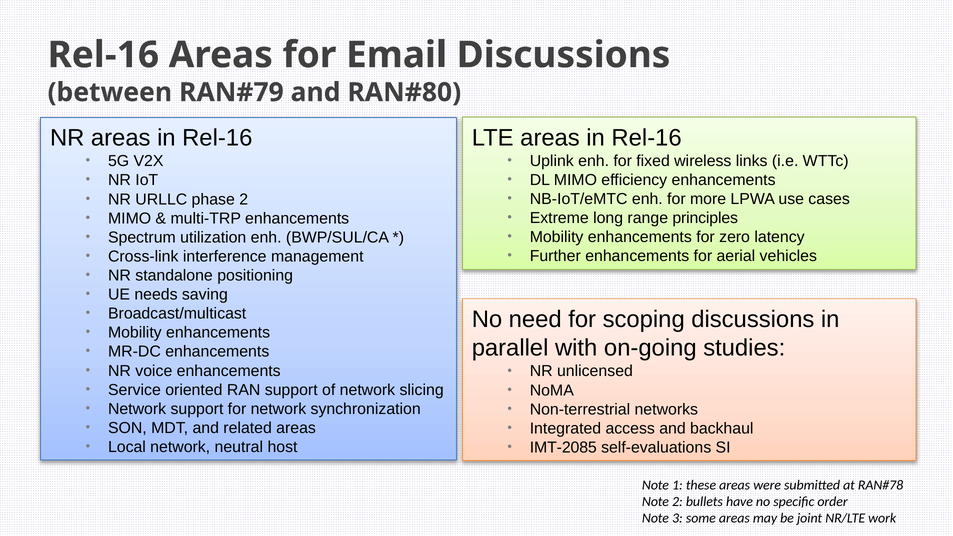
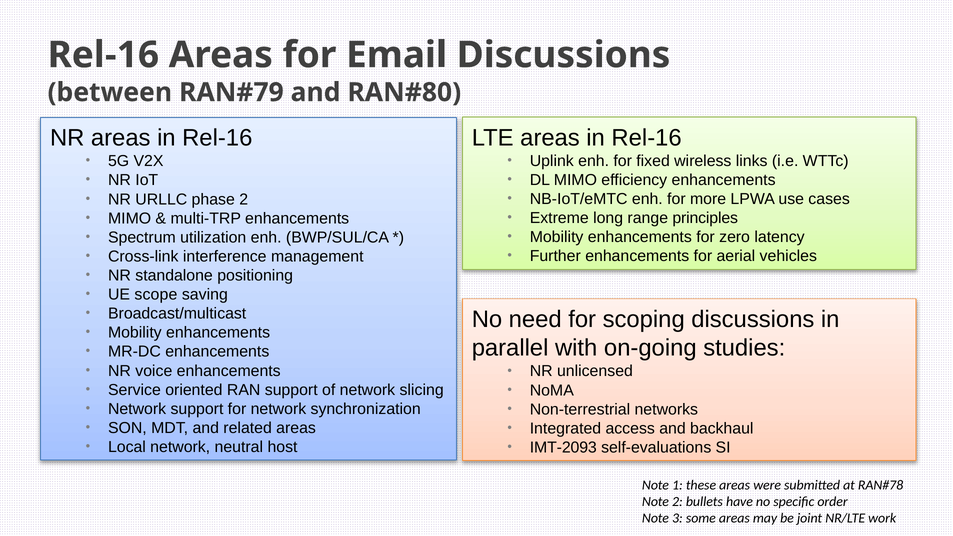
needs: needs -> scope (156, 295)
IMT-2085: IMT-2085 -> IMT-2093 (563, 448)
